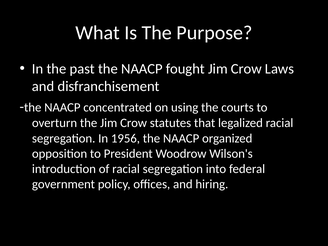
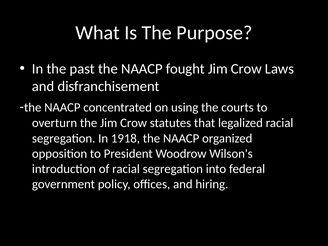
1956: 1956 -> 1918 (125, 138)
